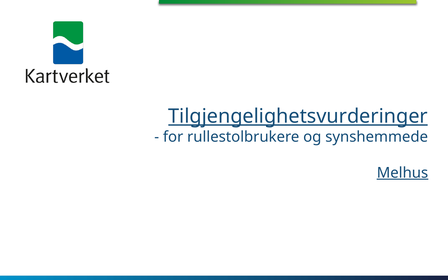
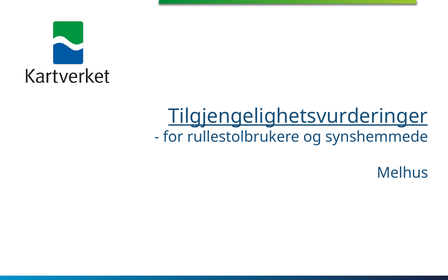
Melhus underline: present -> none (402, 173)
